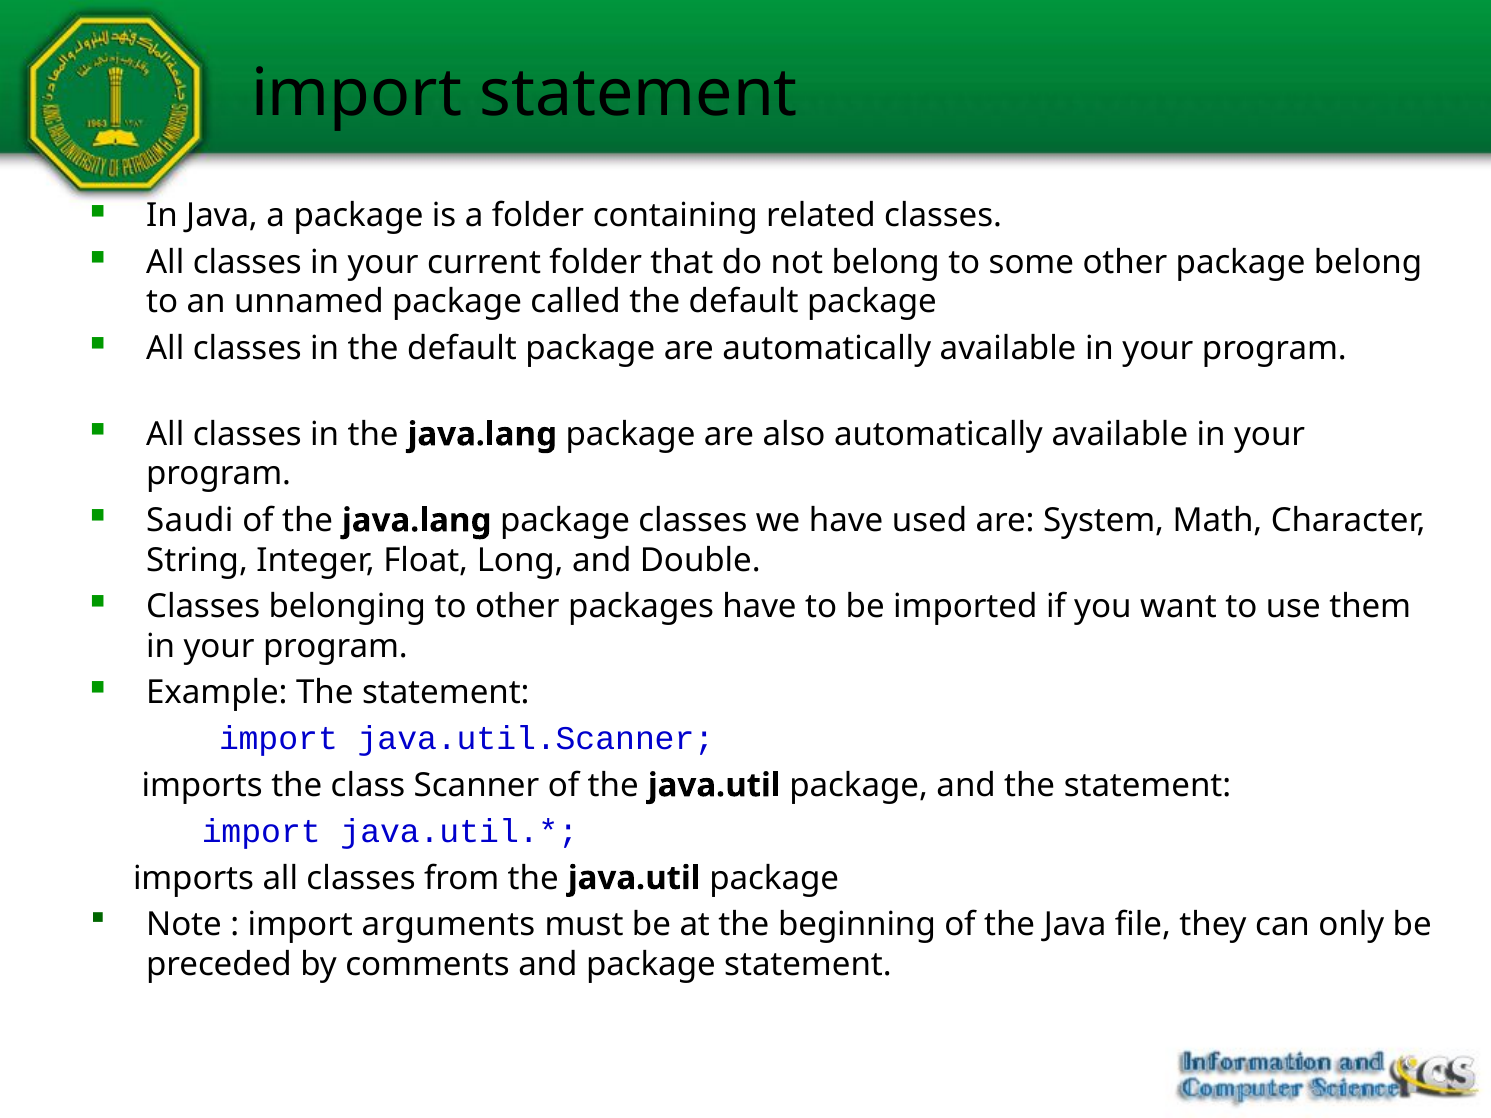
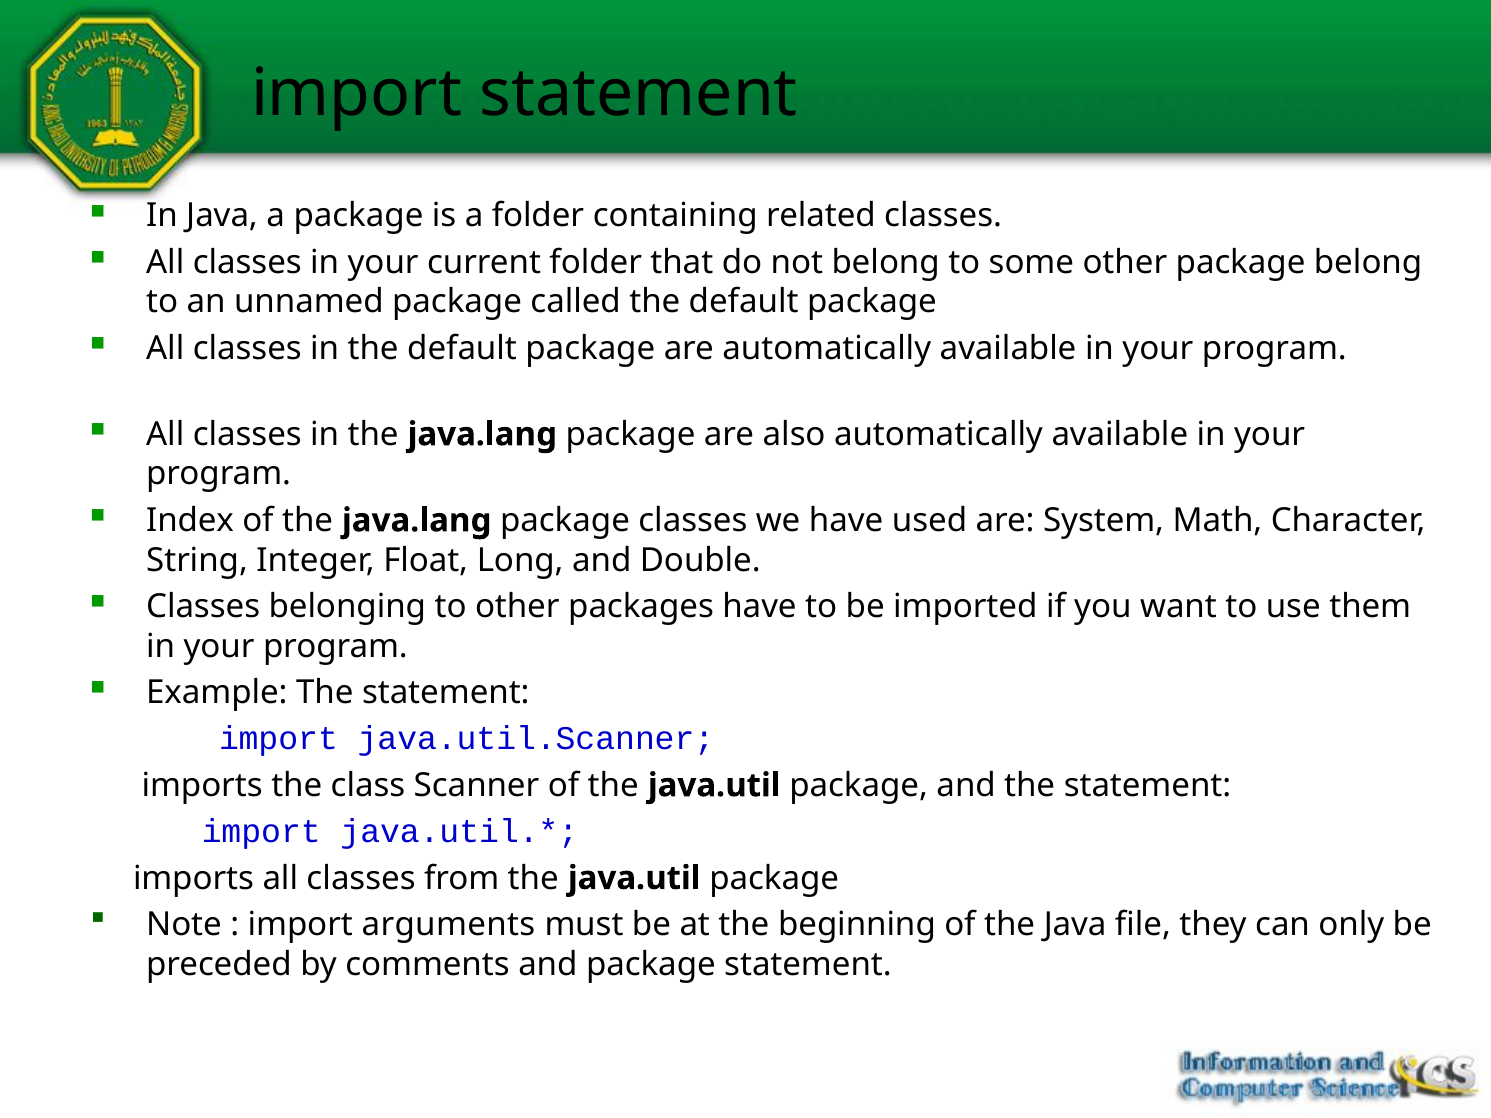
Saudi: Saudi -> Index (190, 521)
